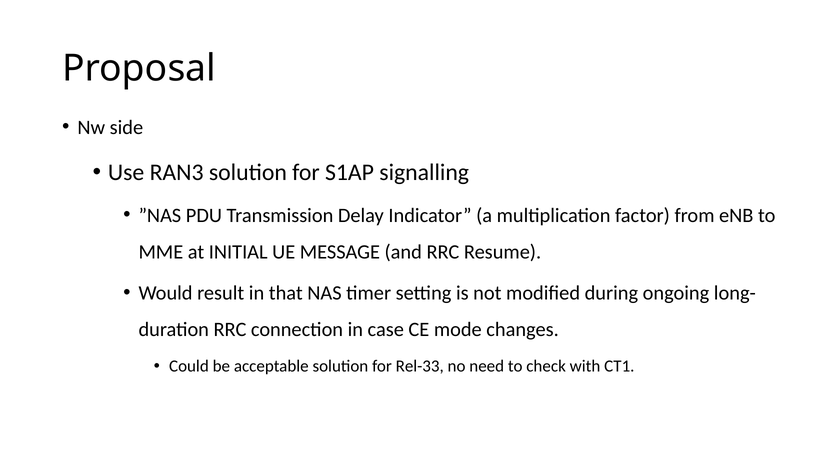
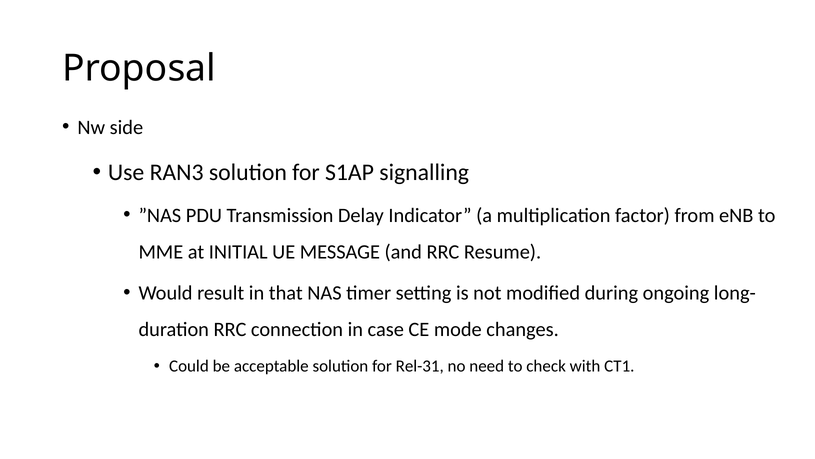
Rel-33: Rel-33 -> Rel-31 (420, 366)
